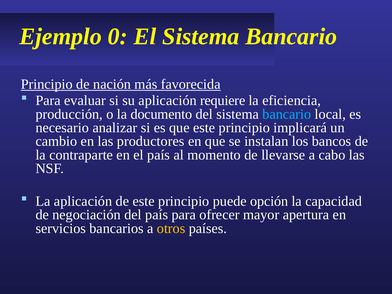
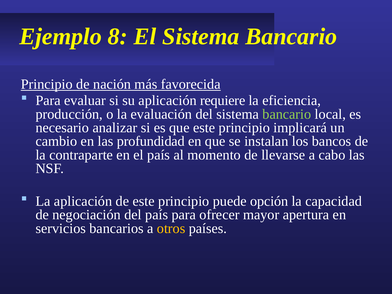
0: 0 -> 8 (118, 37)
documento: documento -> evaluación (161, 114)
bancario colour: light blue -> light green (287, 114)
productores: productores -> profundidad (151, 141)
